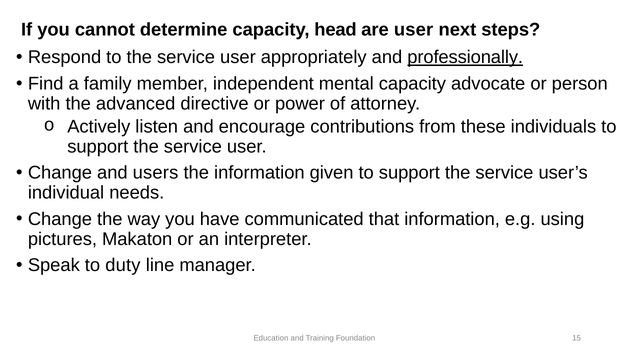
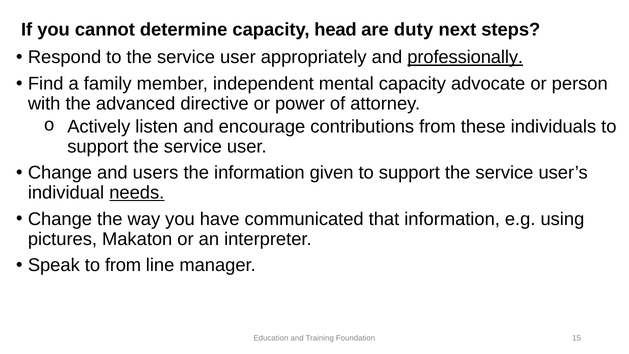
are user: user -> duty (414, 30)
needs underline: none -> present (137, 193)
to duty: duty -> from (123, 265)
